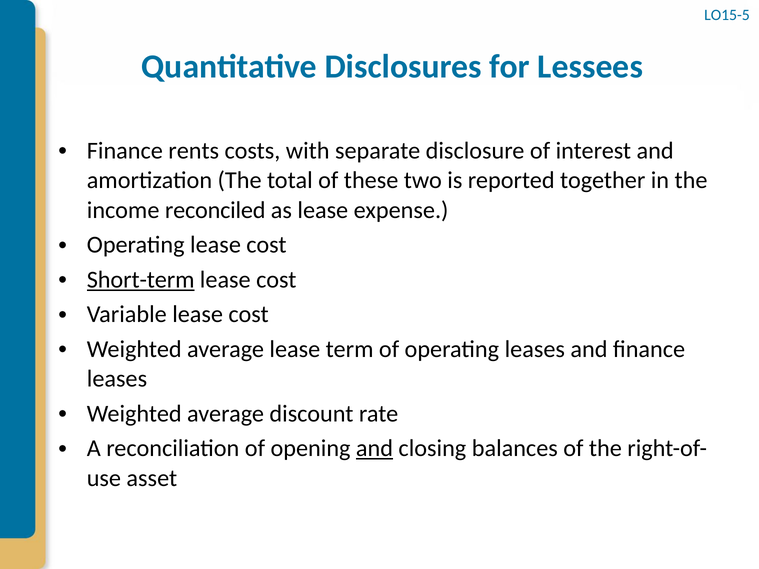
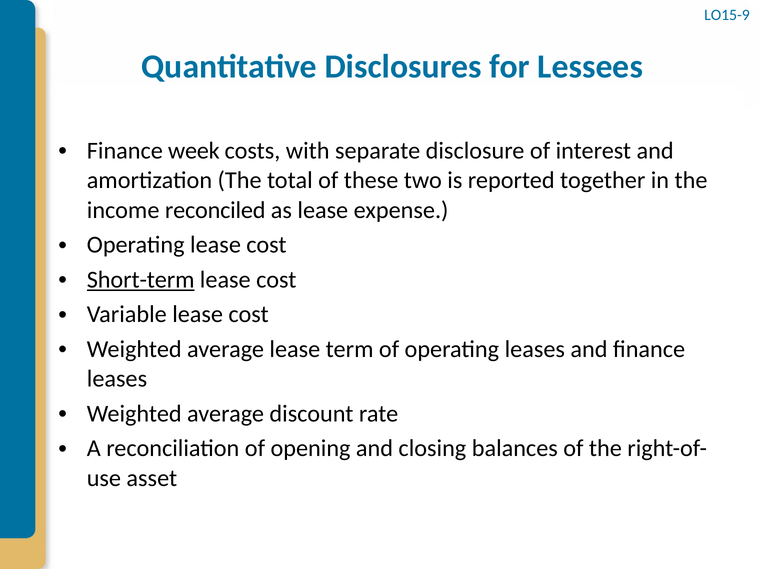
LO15-5: LO15-5 -> LO15-9 (727, 15)
rents: rents -> week (194, 151)
and underline: present -> none (374, 449)
